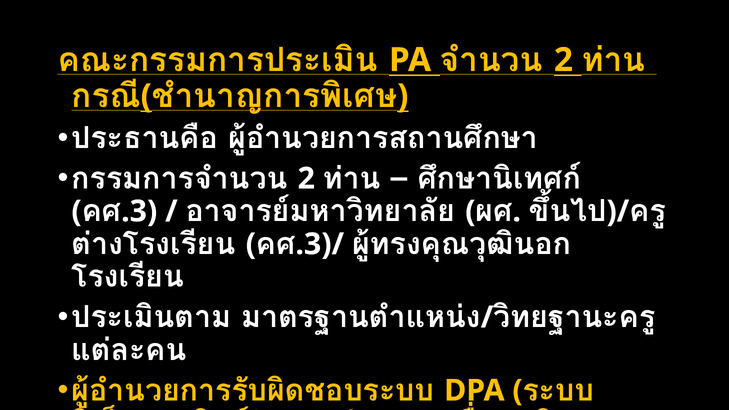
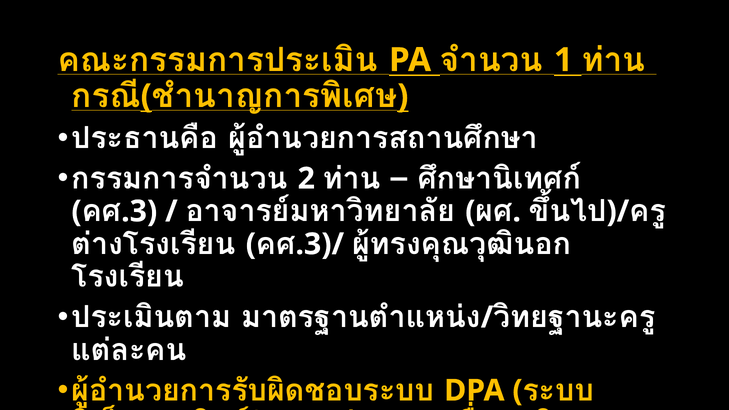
2: 2 -> 1 (563, 60)
